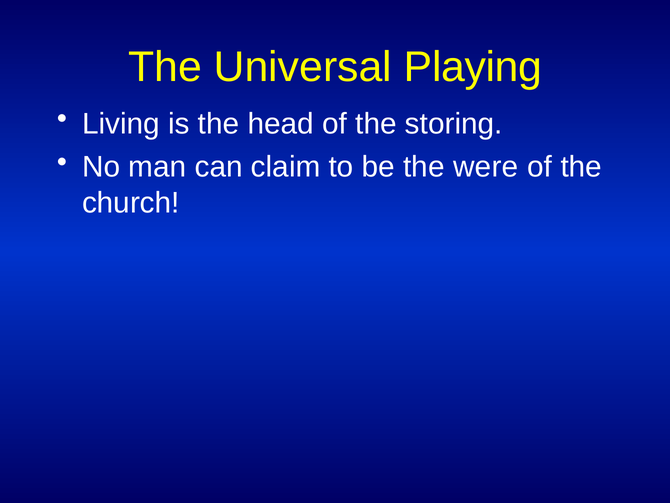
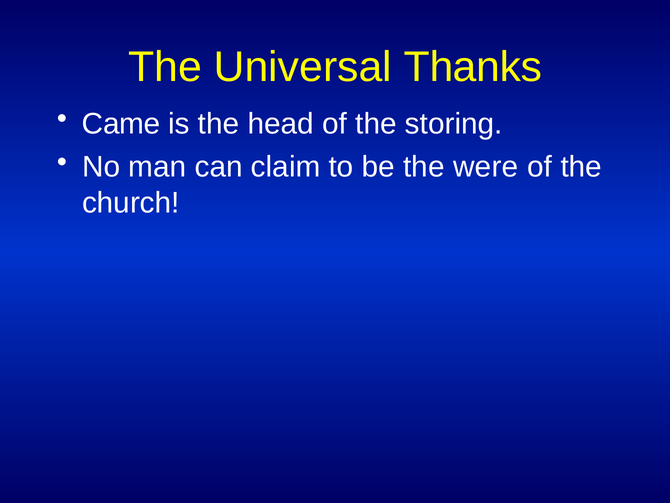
Playing: Playing -> Thanks (473, 67)
Living: Living -> Came (121, 124)
